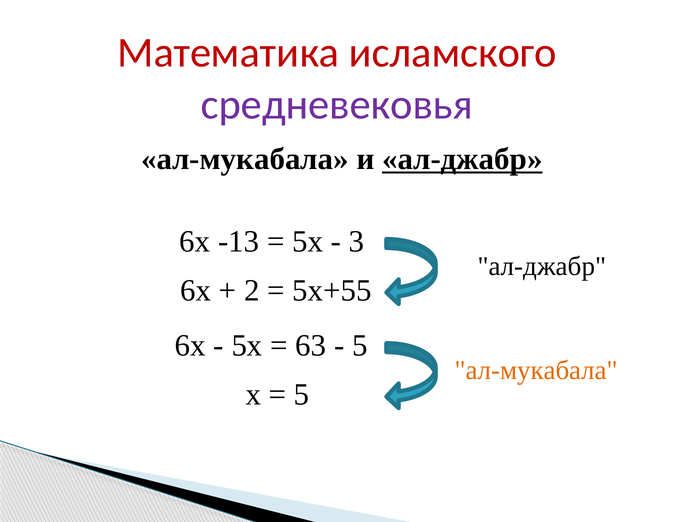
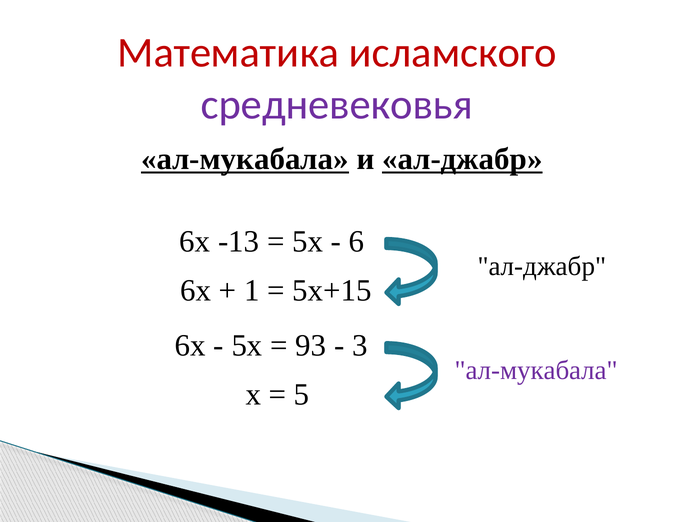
ал-мукабала underline: none -> present (245, 159)
3: 3 -> 6 (357, 241)
2: 2 -> 1 (252, 291)
5x+55: 5x+55 -> 5x+15 (332, 291)
63: 63 -> 93 (311, 345)
5: 5 -> 3 (360, 345)
ал-мукабала colour: orange -> purple (536, 370)
